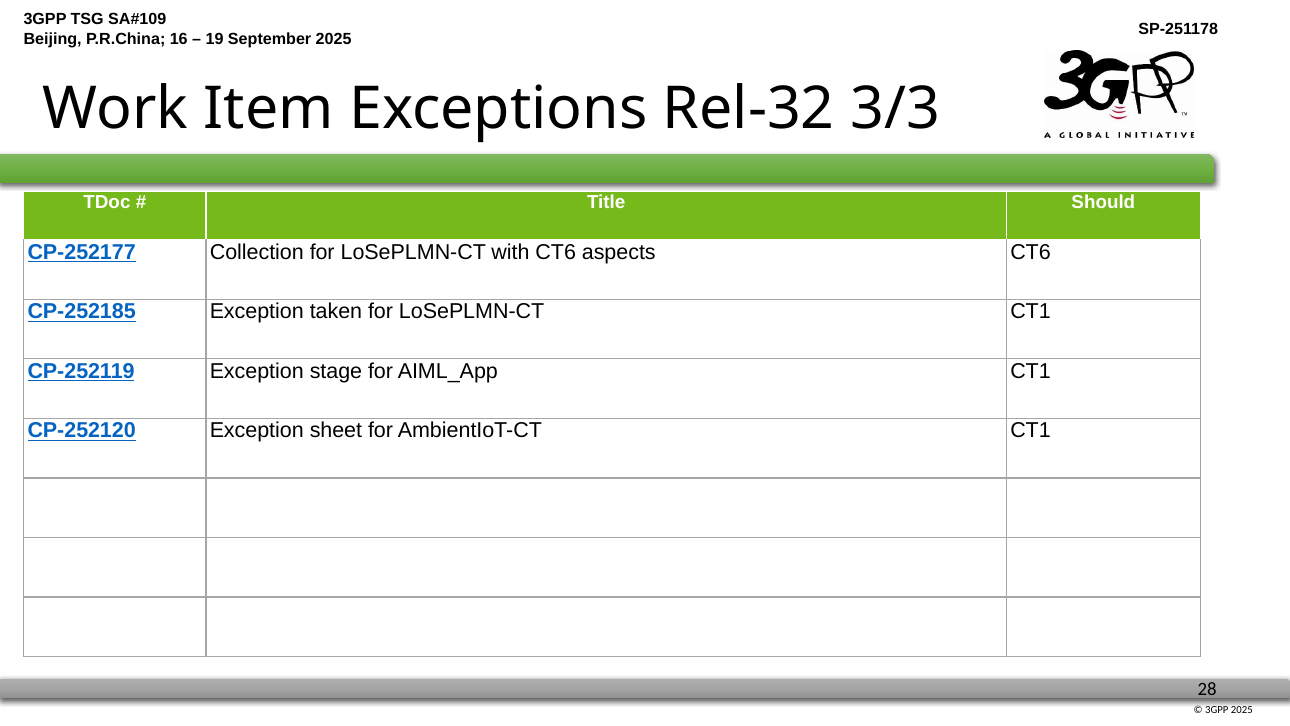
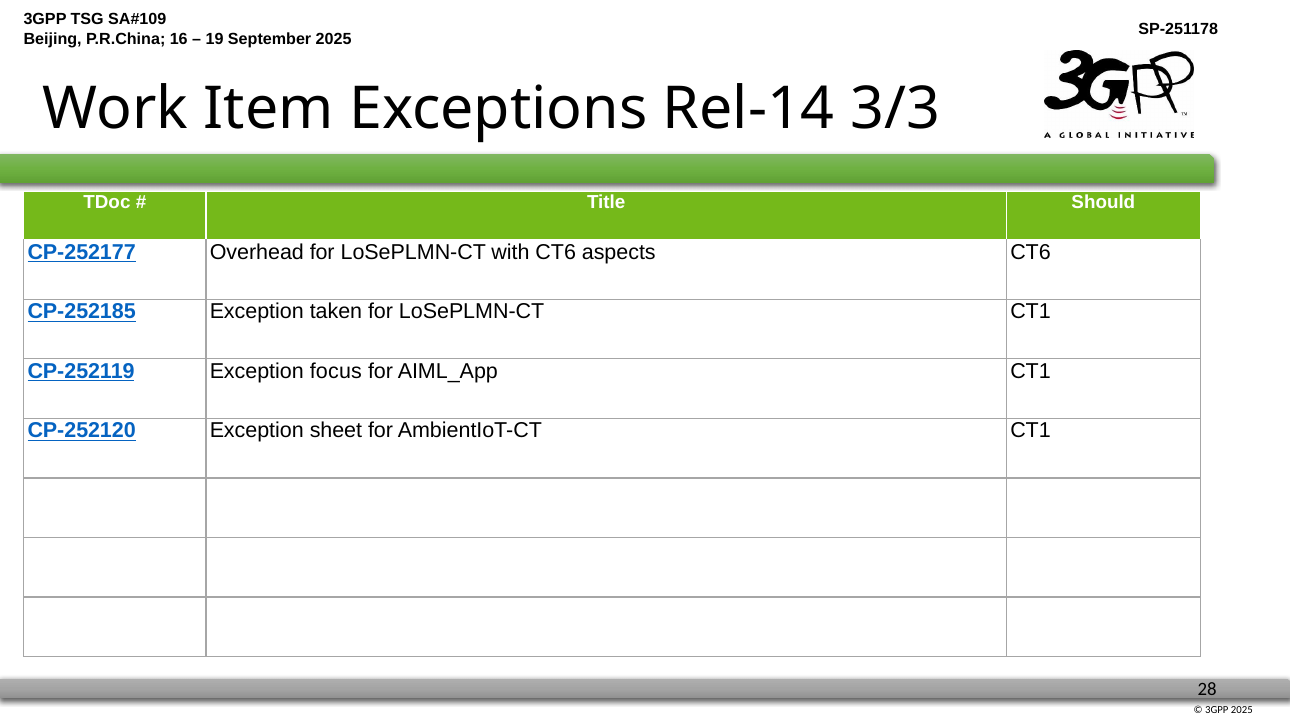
Rel-32: Rel-32 -> Rel-14 (749, 109)
Collection: Collection -> Overhead (257, 252)
stage: stage -> focus (336, 371)
